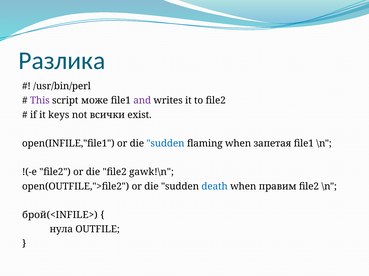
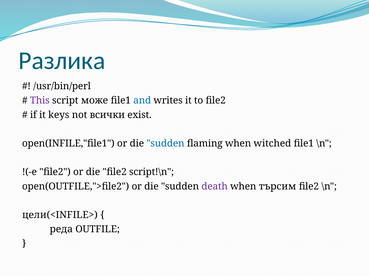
and colour: purple -> blue (142, 101)
запетая: запетая -> witched (272, 144)
gawk!\n: gawk!\n -> script!\n (152, 172)
death colour: blue -> purple (215, 187)
правим: правим -> търсим (278, 187)
брой(<INFILE>: брой(<INFILE> -> цели(<INFILE> (60, 215)
нула: нула -> реда (61, 230)
